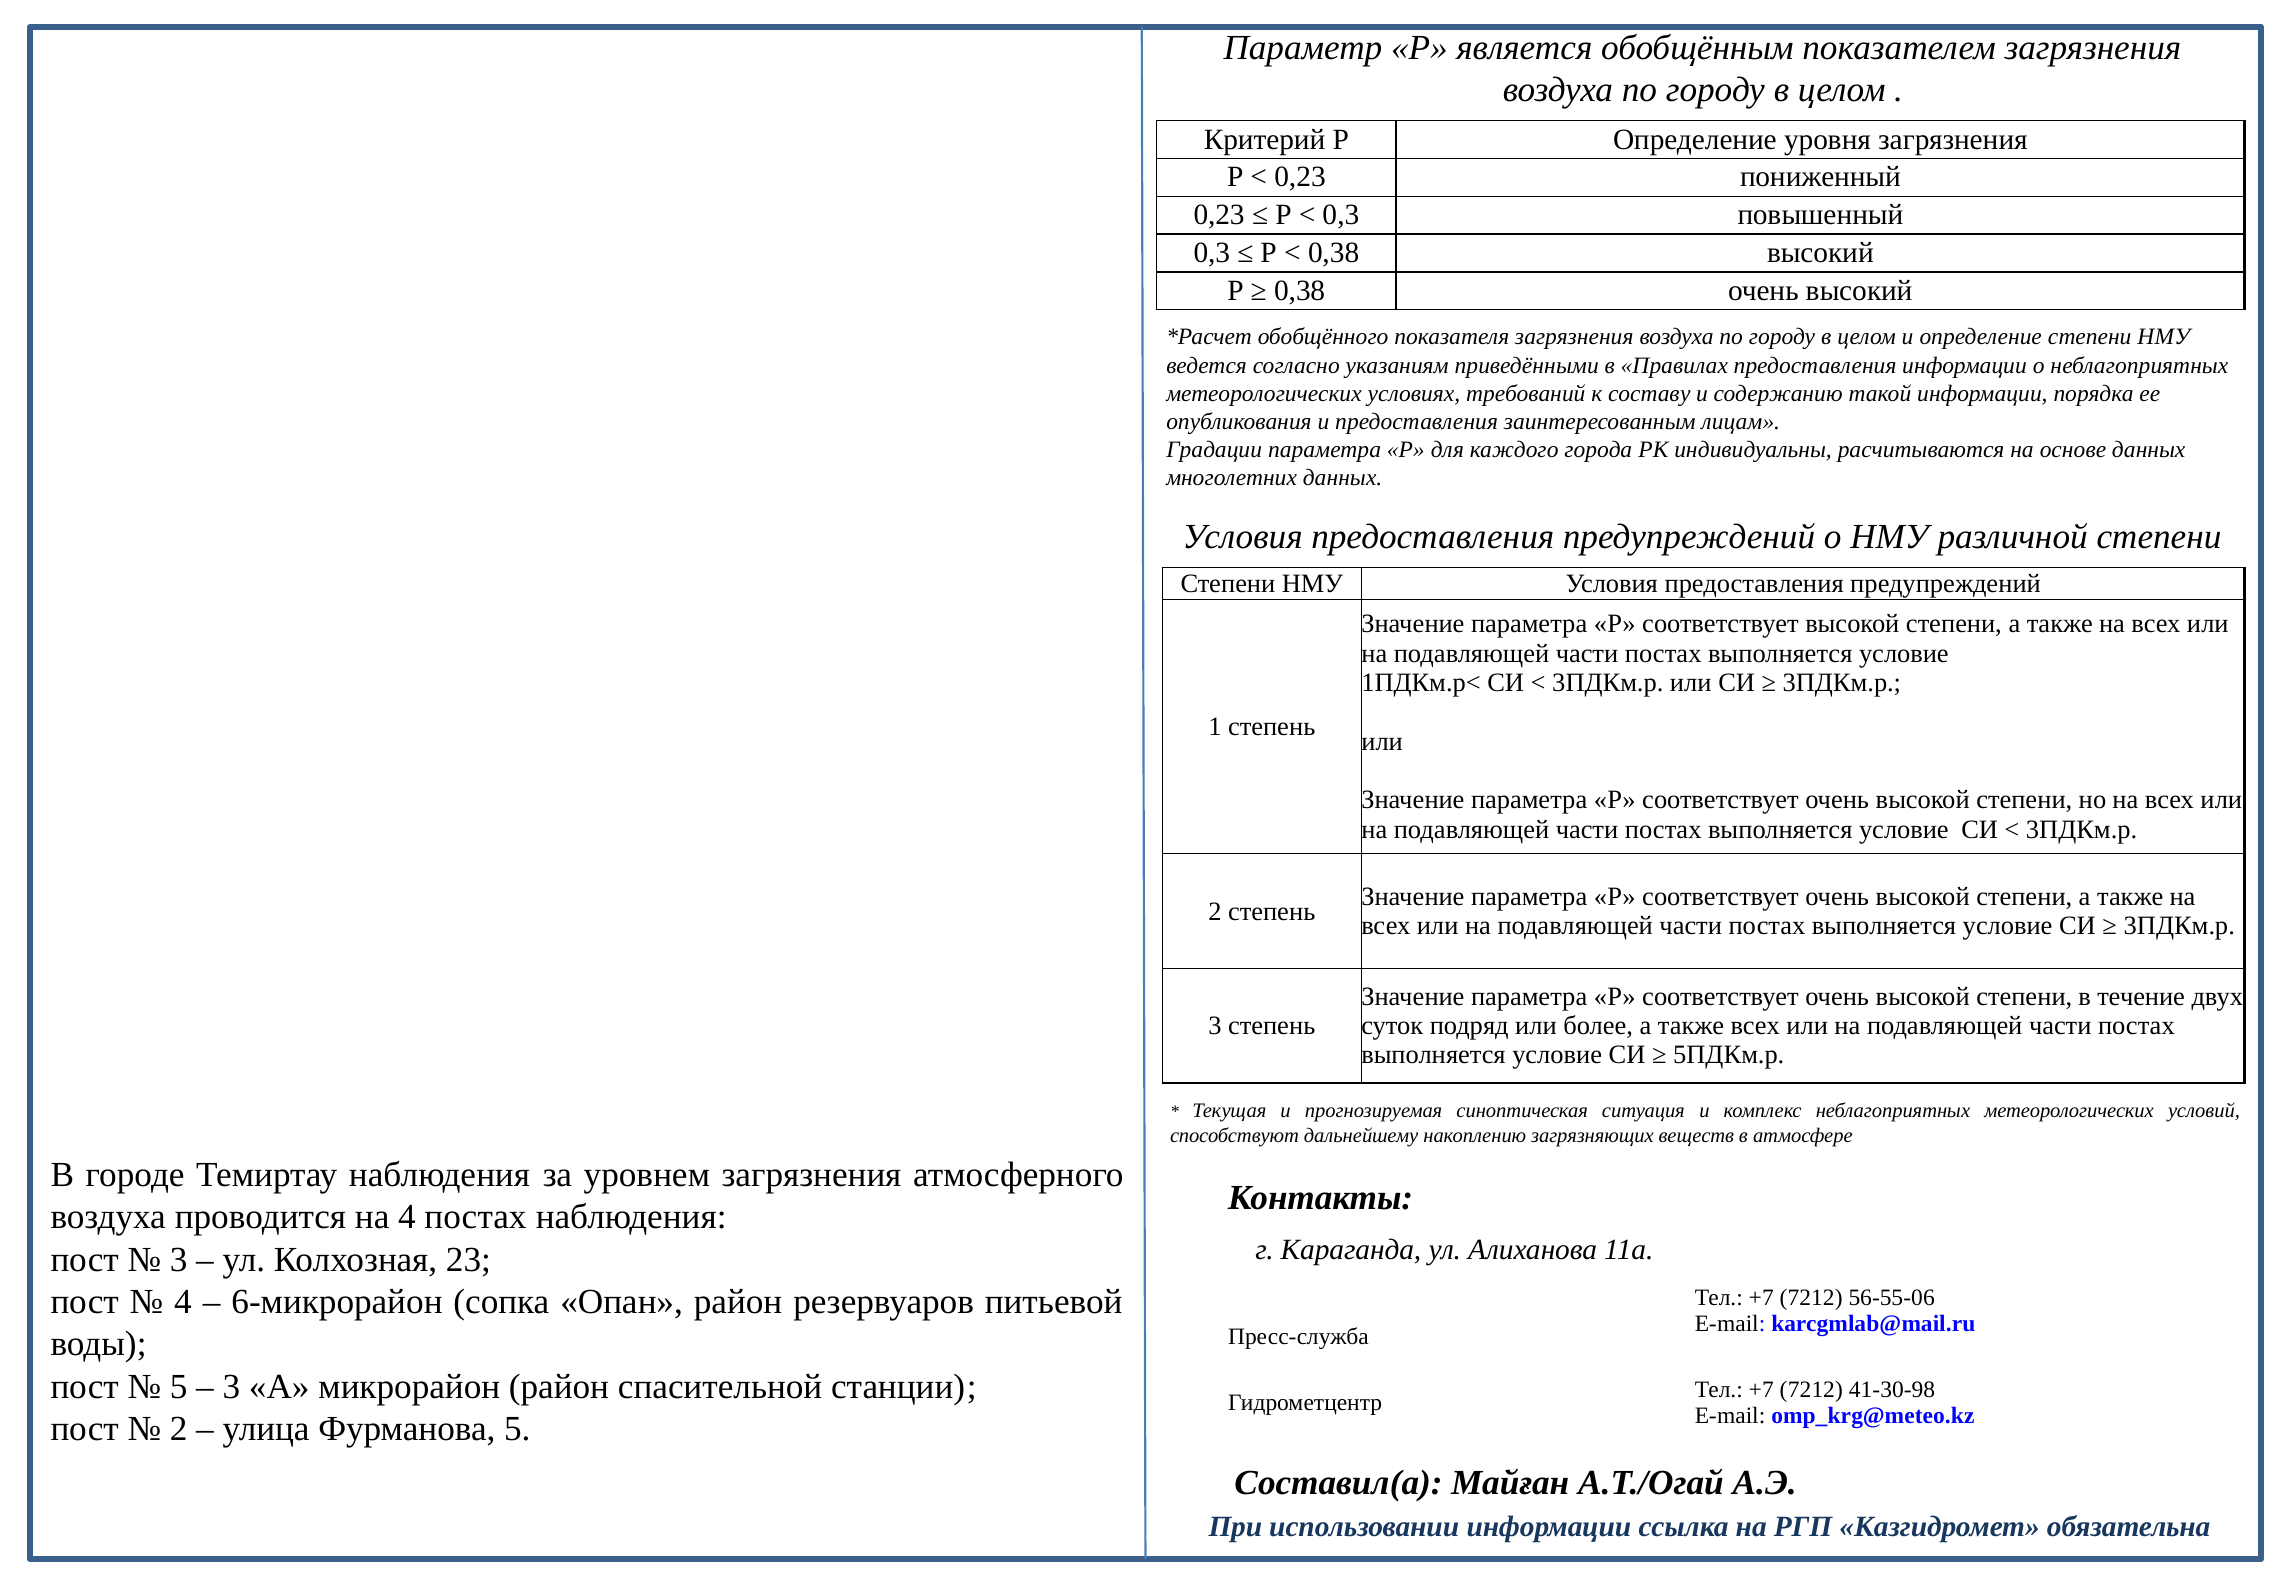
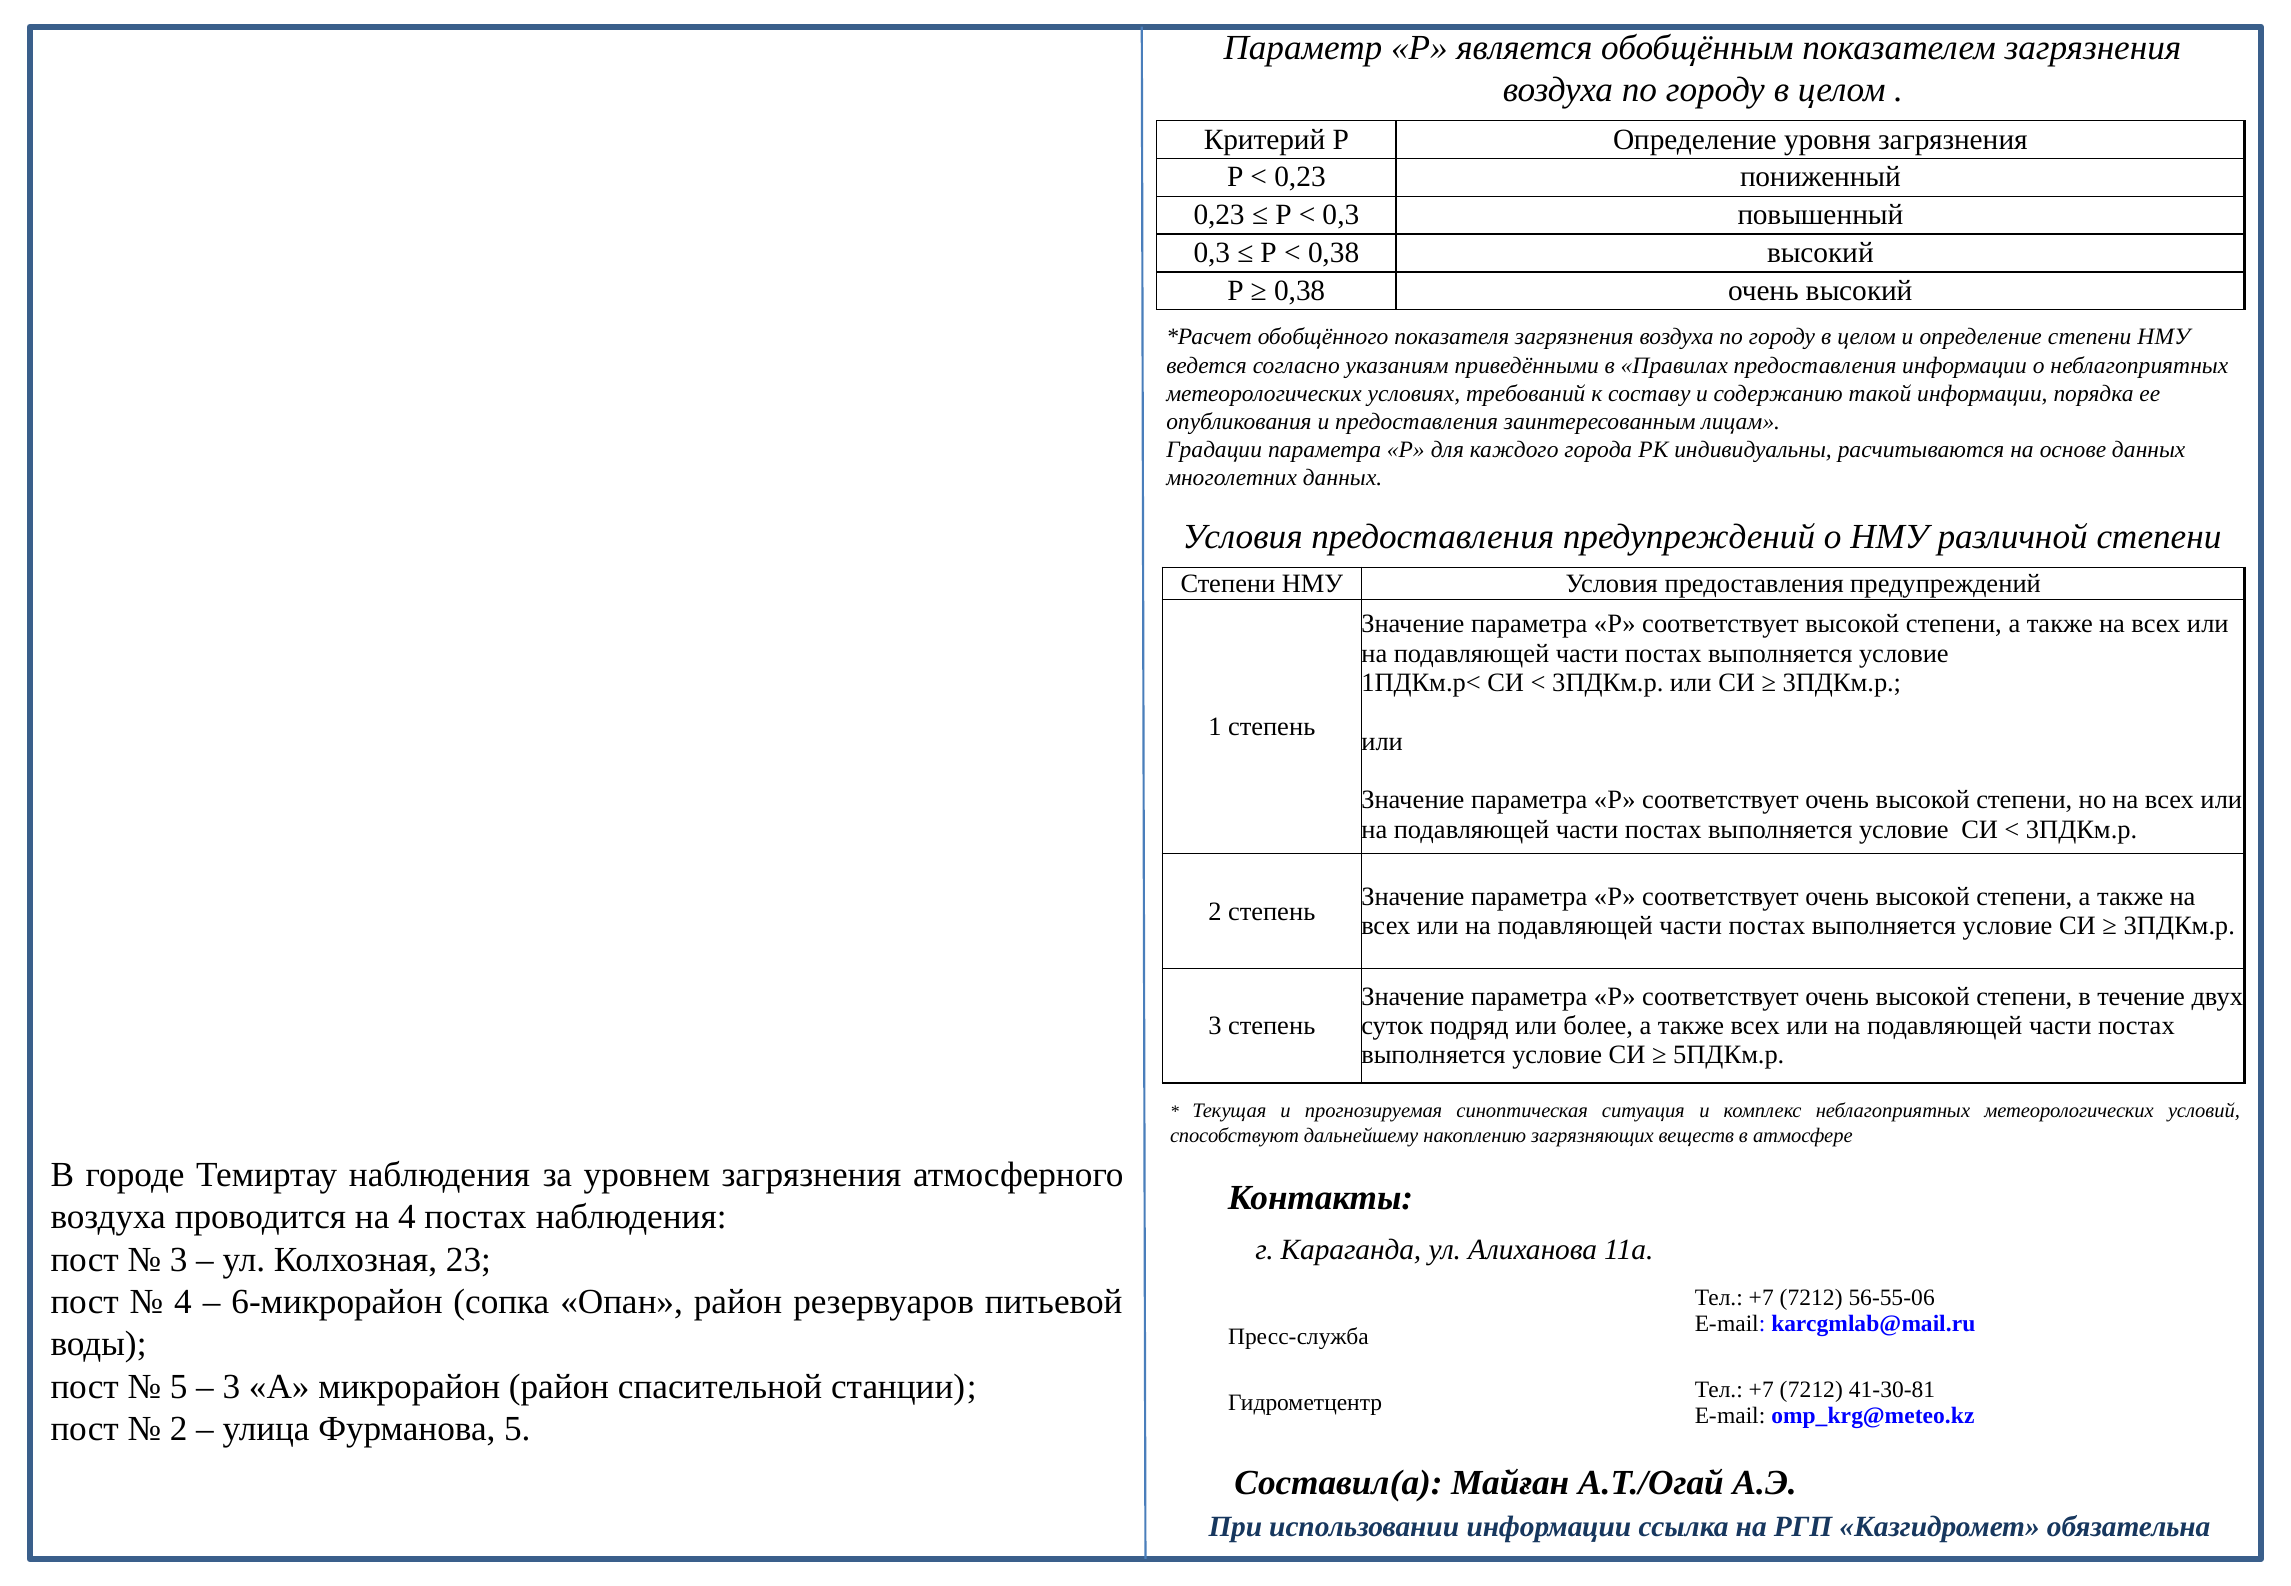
41-30-98: 41-30-98 -> 41-30-81 (1892, 1390)
